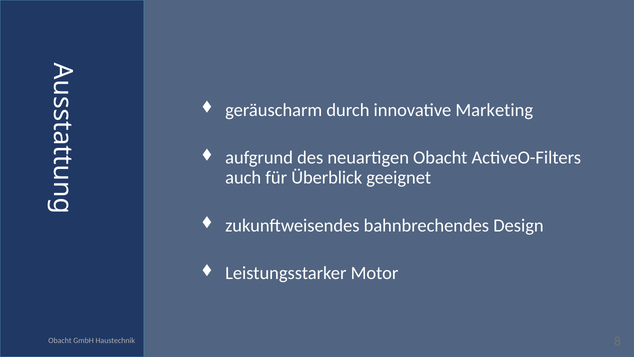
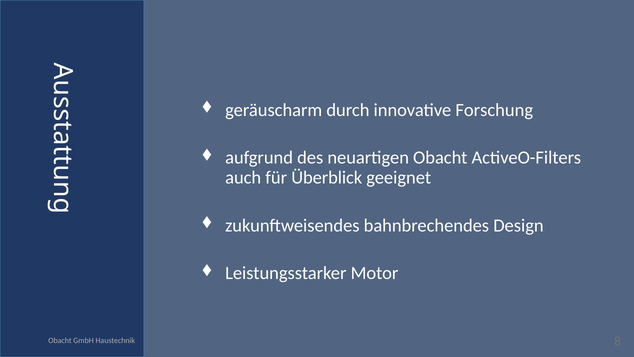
Marketing: Marketing -> Forschung (494, 110)
